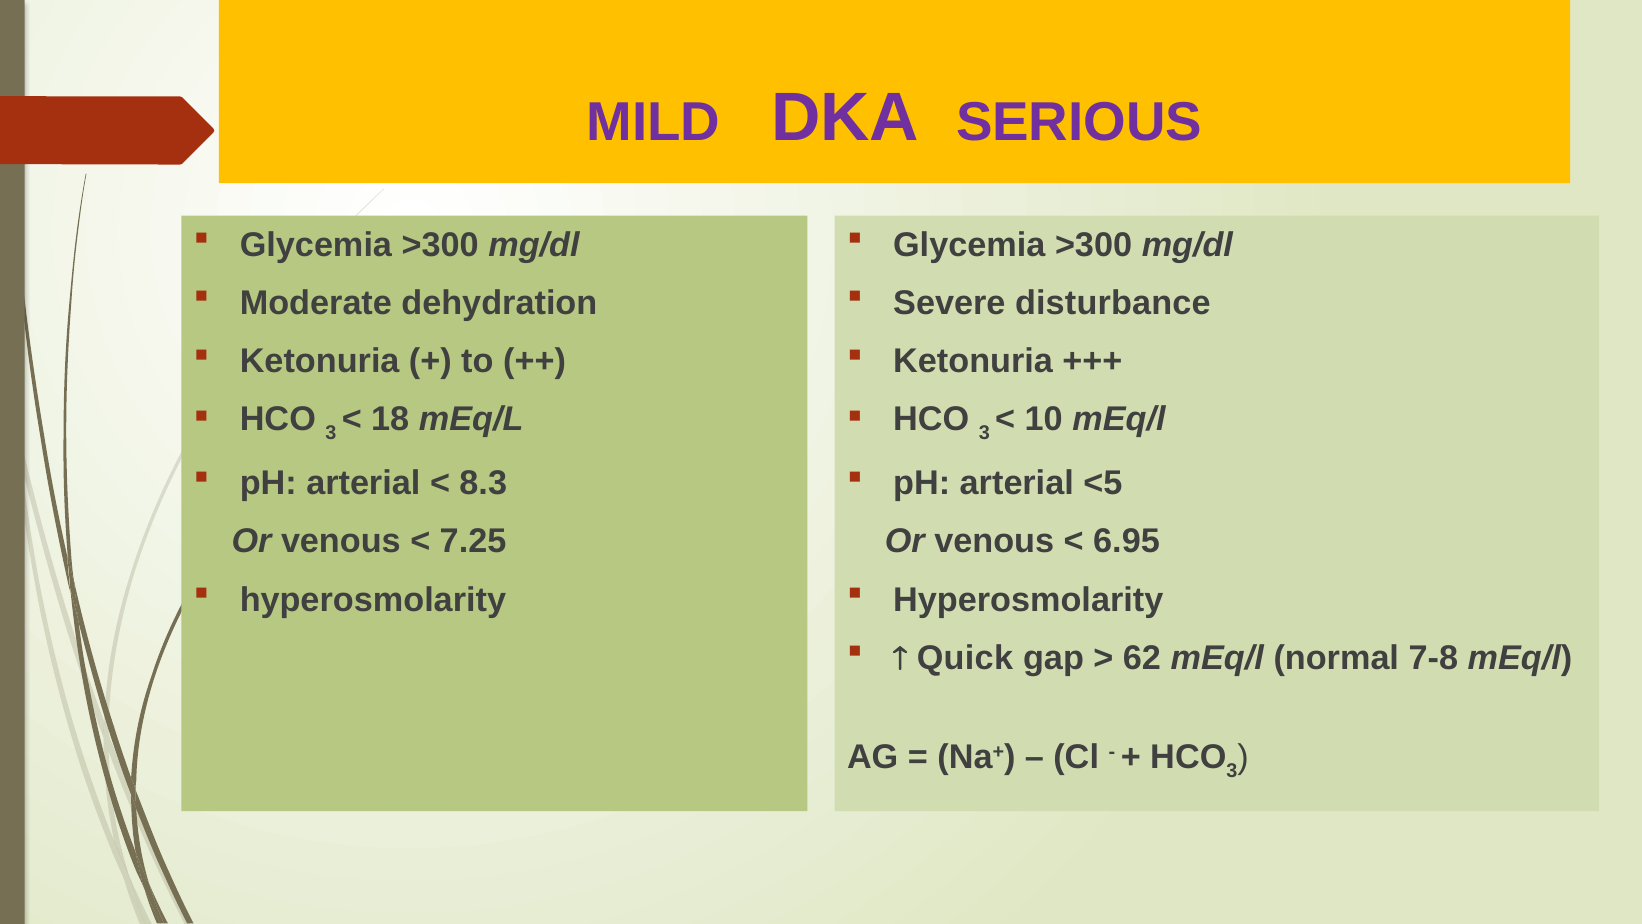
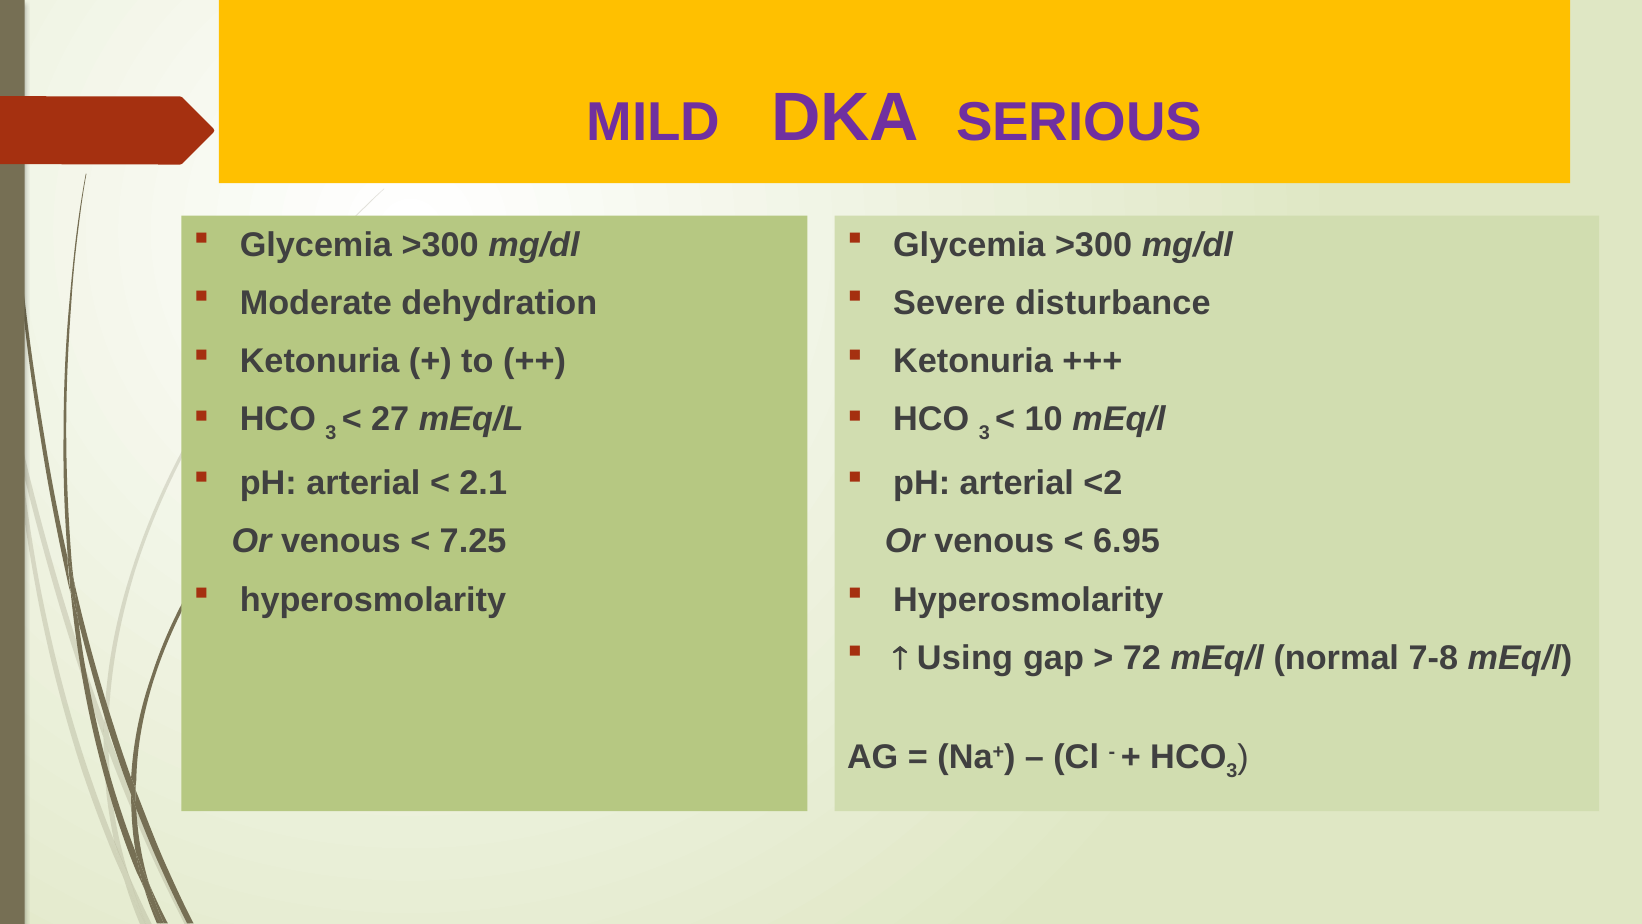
18: 18 -> 27 (390, 419)
8.3: 8.3 -> 2.1 (483, 483)
<5: <5 -> <2 (1103, 483)
Quick: Quick -> Using (965, 658)
62: 62 -> 72 (1142, 658)
